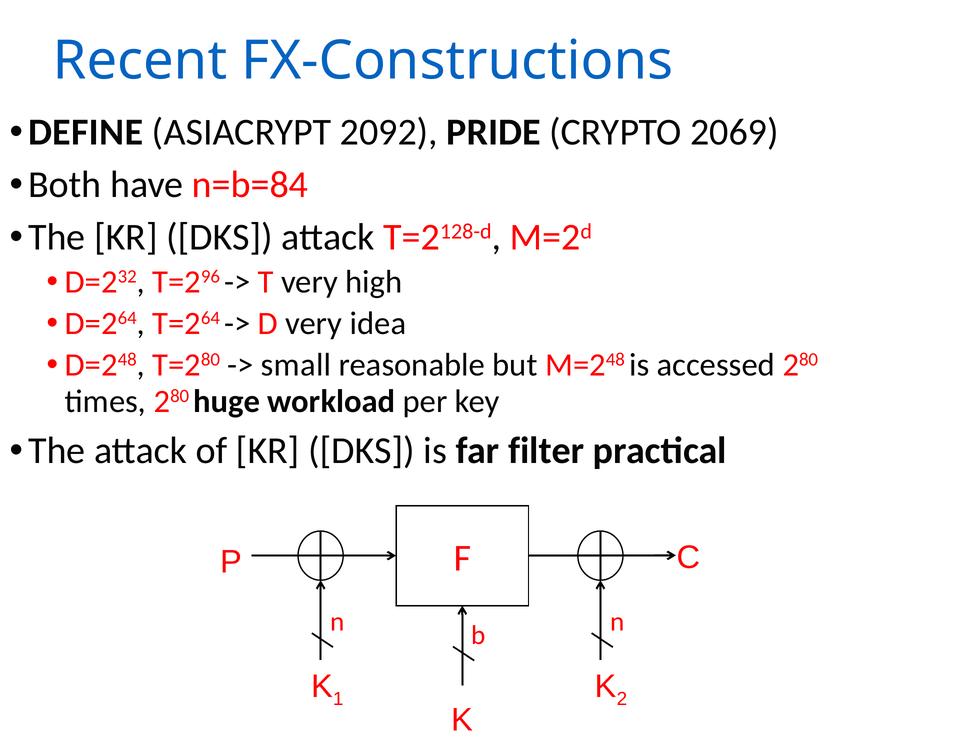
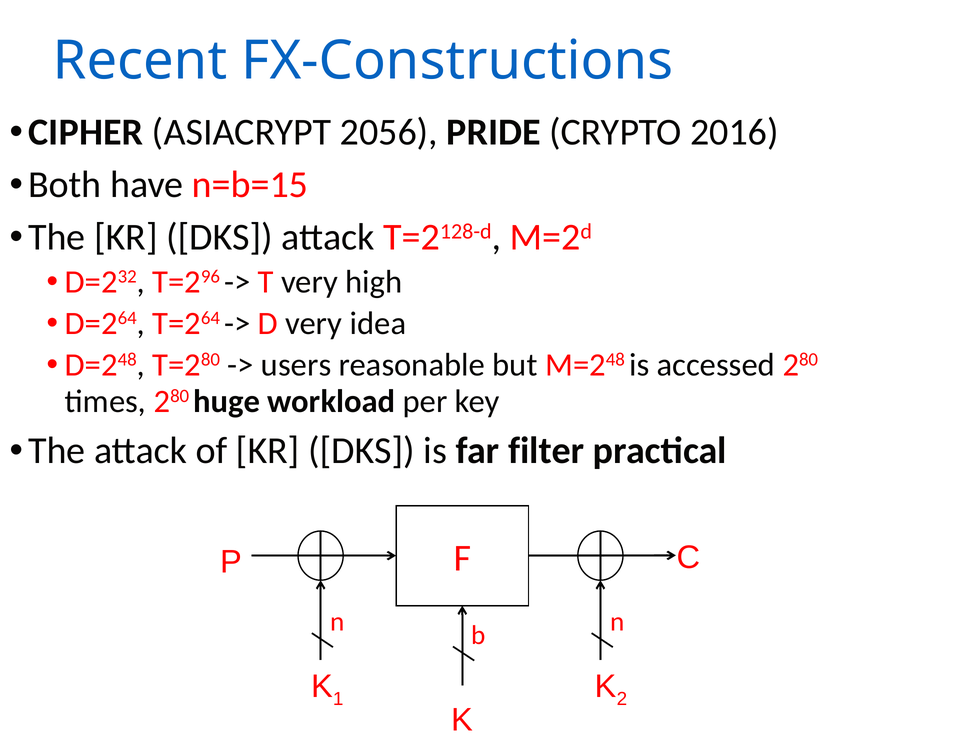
DEFINE: DEFINE -> CIPHER (86, 132)
2092: 2092 -> 2056 (389, 132)
2069: 2069 -> 2016 (734, 132)
n=b=84: n=b=84 -> n=b=15 (250, 185)
small: small -> users (296, 365)
